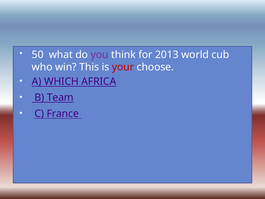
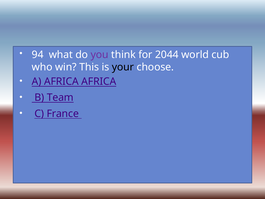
50: 50 -> 94 (38, 55)
2013: 2013 -> 2044 (167, 55)
your colour: red -> black (123, 67)
A WHICH: WHICH -> AFRICA (61, 81)
